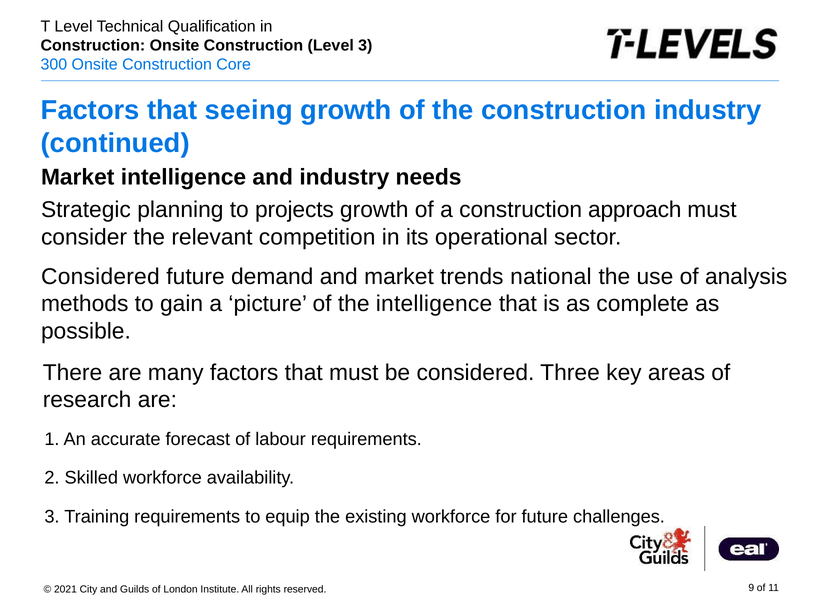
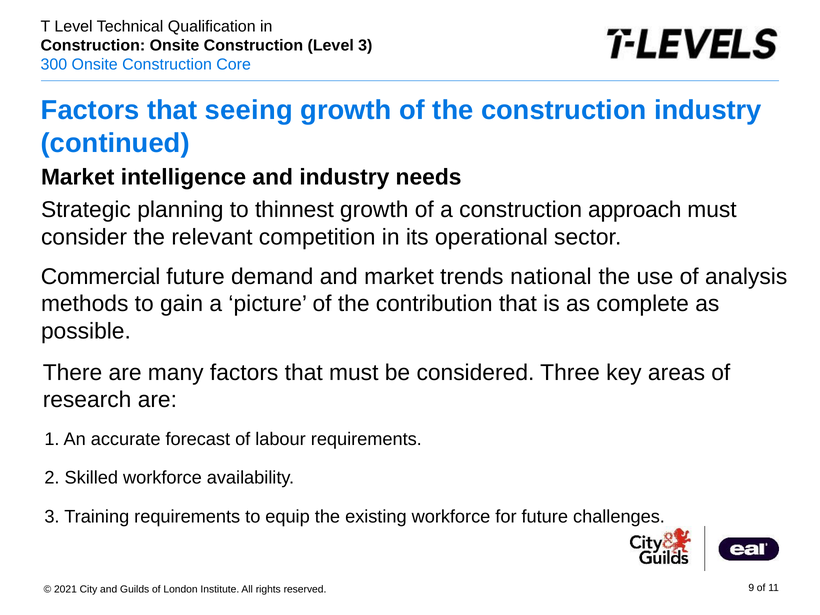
projects: projects -> thinnest (294, 210)
Considered: Considered -> Commercial (101, 277)
the intelligence: intelligence -> contribution (434, 304)
